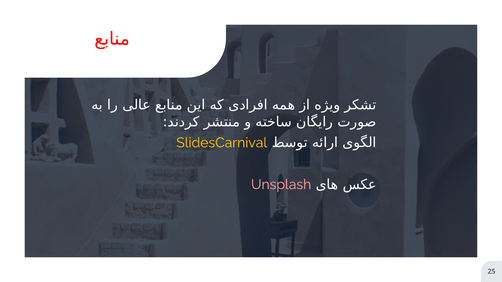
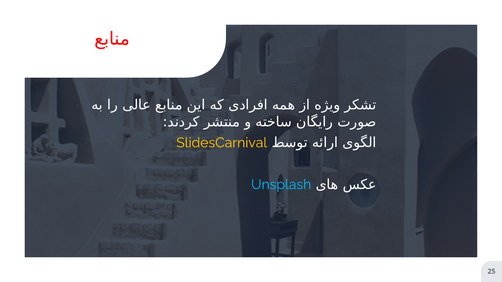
Unsplash colour: pink -> light blue (281, 185)
